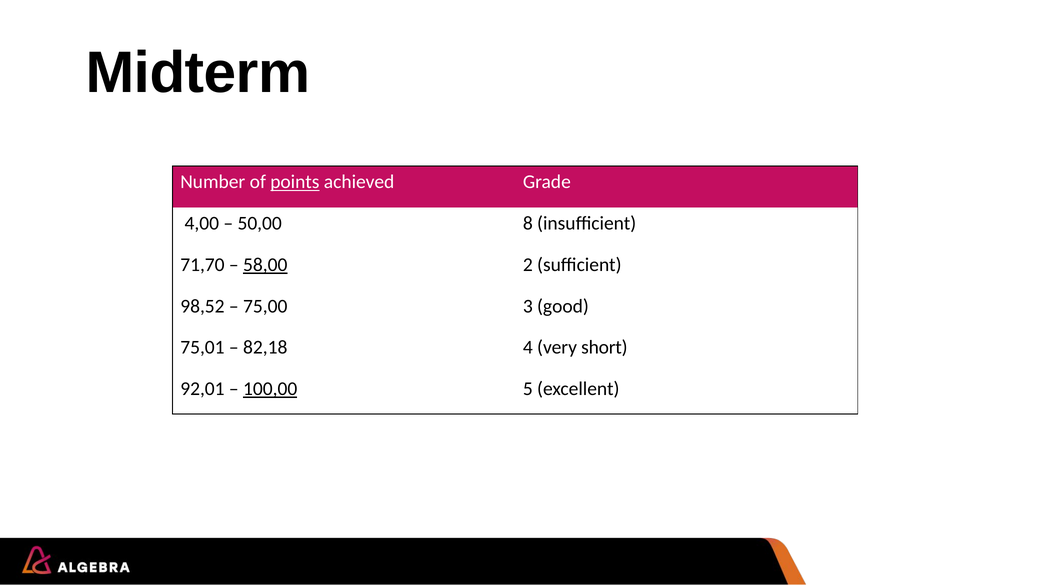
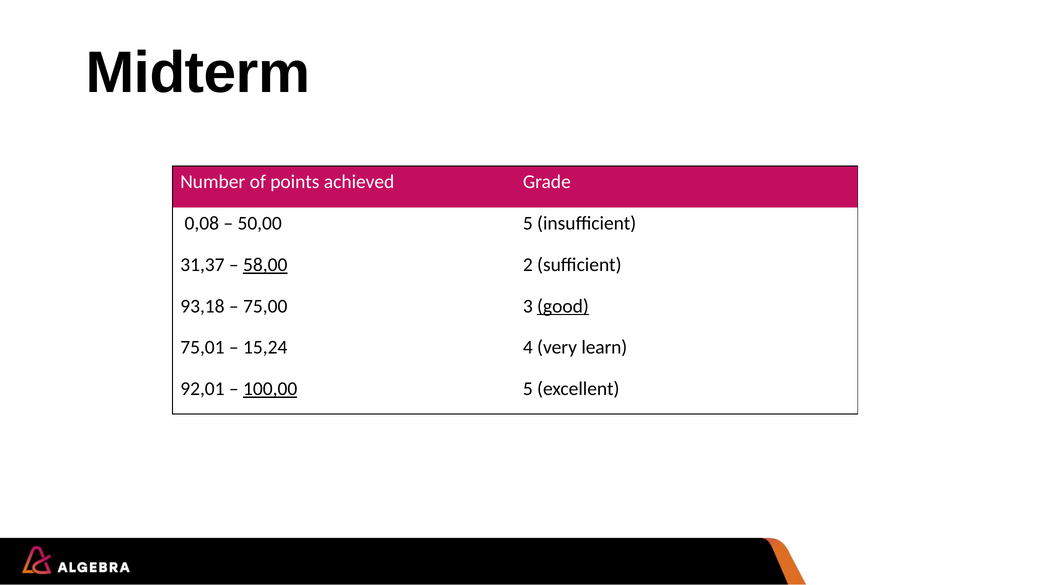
points underline: present -> none (295, 182)
4,00: 4,00 -> 0,08 (202, 223)
50,00 8: 8 -> 5 (528, 223)
71,70: 71,70 -> 31,37 (202, 265)
98,52: 98,52 -> 93,18 (202, 306)
good underline: none -> present (563, 306)
82,18: 82,18 -> 15,24 (265, 348)
short: short -> learn (604, 348)
